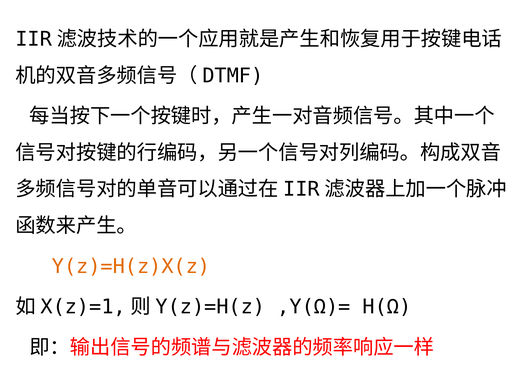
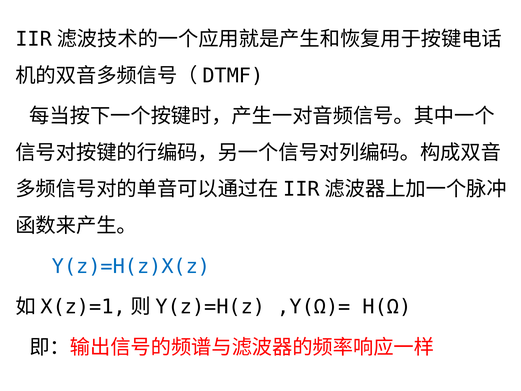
Y(z)=H(z)X(z colour: orange -> blue (131, 266)
